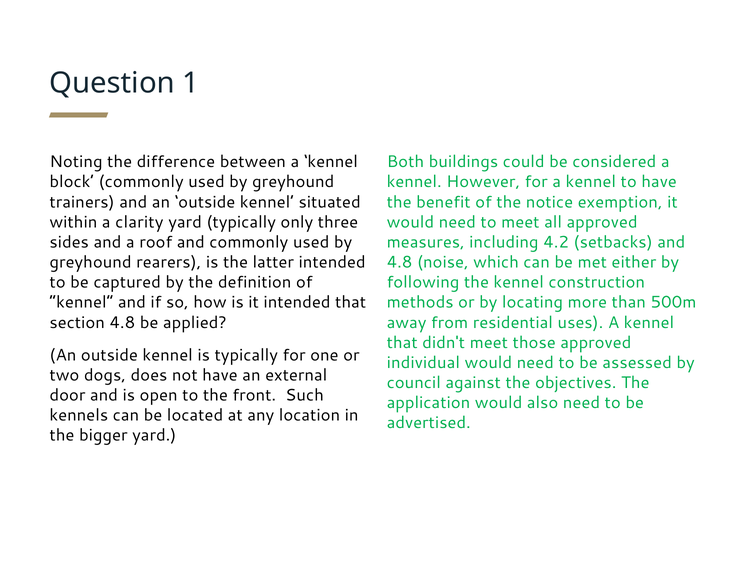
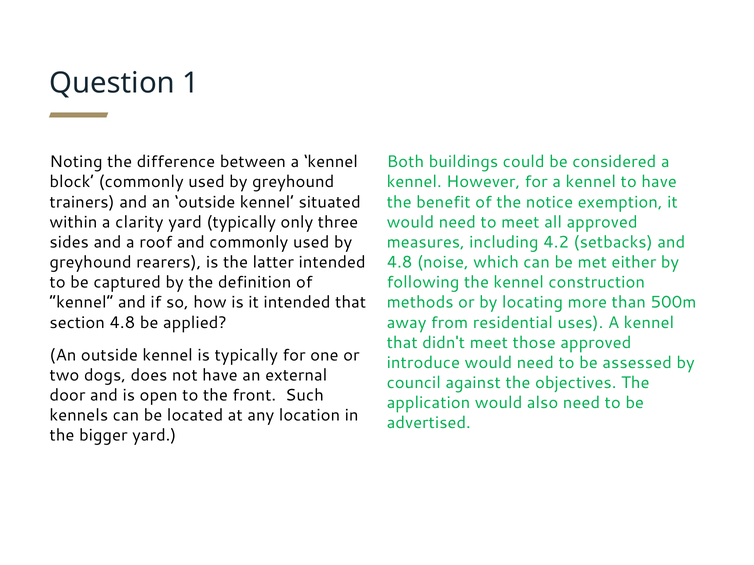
individual: individual -> introduce (423, 363)
